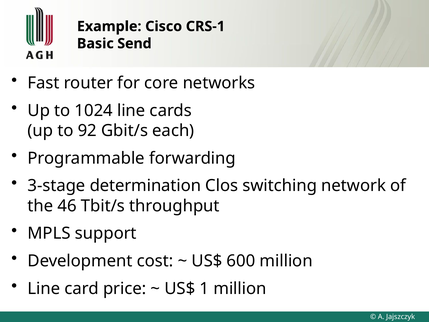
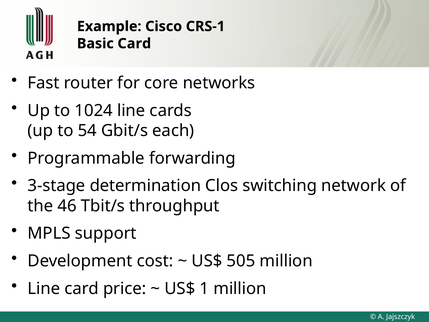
Basic Send: Send -> Card (134, 44)
92: 92 -> 54 (87, 131)
600: 600 -> 505 (241, 261)
